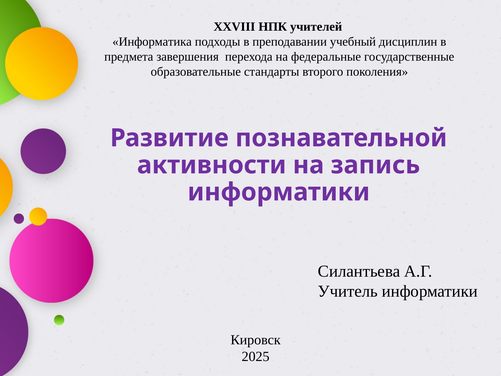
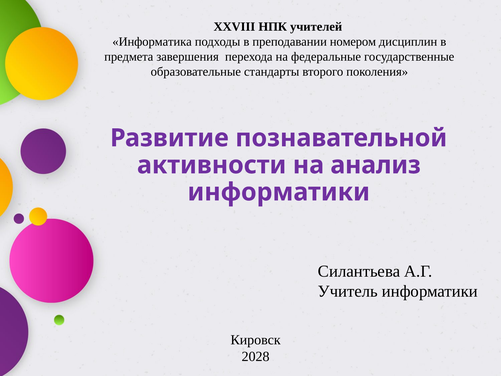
учебный: учебный -> номером (353, 42)
запись: запись -> анализ (376, 165)
2025: 2025 -> 2028 (256, 356)
